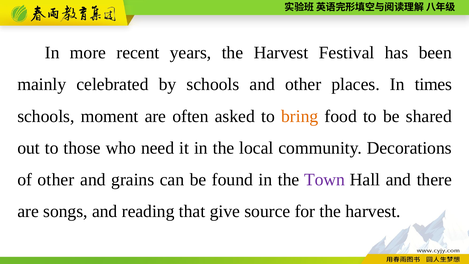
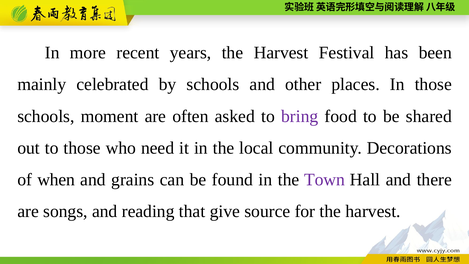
In times: times -> those (433, 84)
bring colour: orange -> purple (300, 116)
of other: other -> when (56, 179)
